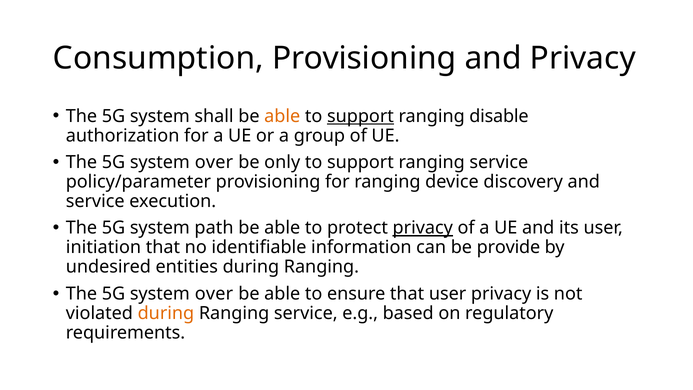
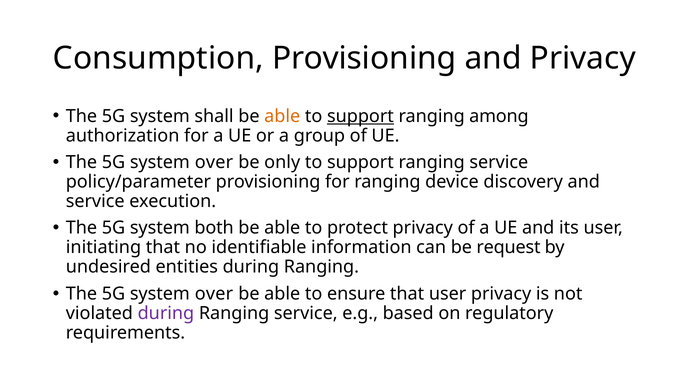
disable: disable -> among (499, 116)
path: path -> both (214, 228)
privacy underline: present -> none (423, 228)
initiation: initiation -> initiating (103, 247)
provide: provide -> request (508, 247)
during colour: orange -> purple (166, 313)
